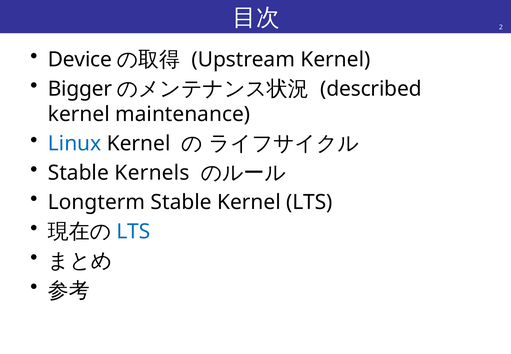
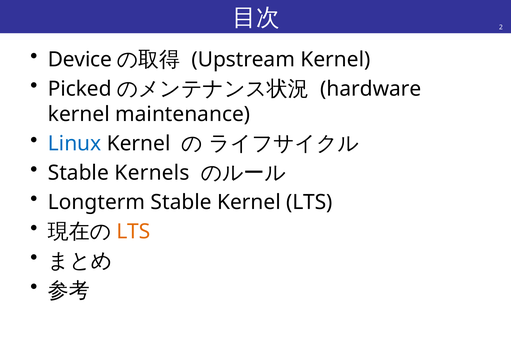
Bigger: Bigger -> Picked (80, 89)
described: described -> hardware (371, 89)
LTS colour: blue -> orange (133, 232)
